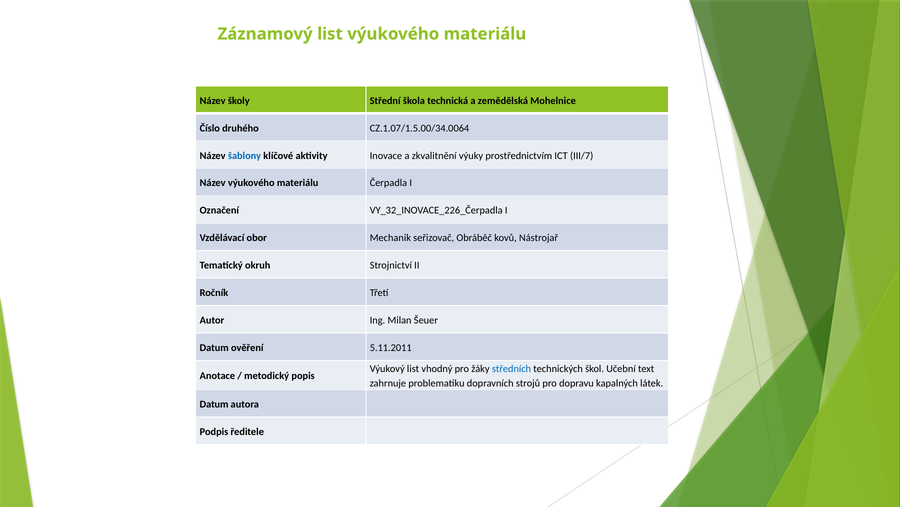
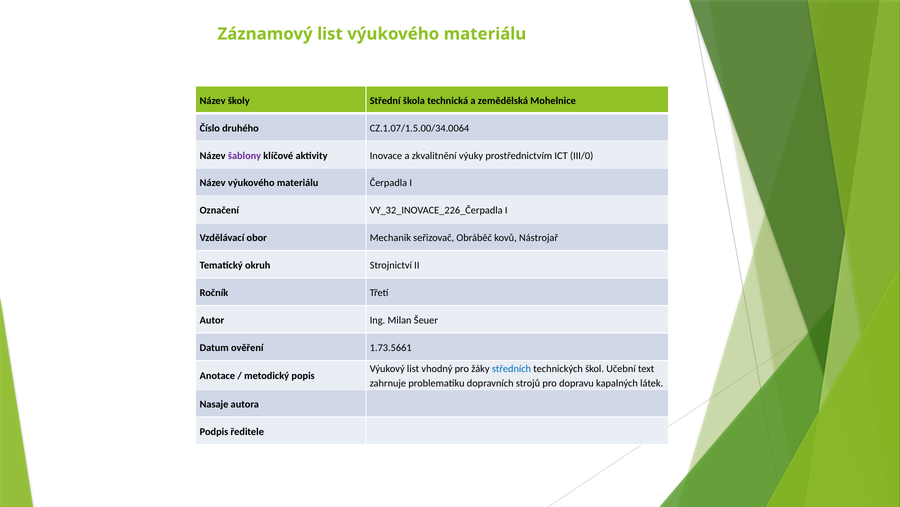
šablony colour: blue -> purple (244, 155)
III/7: III/7 -> III/0 (582, 155)
5.11.2011: 5.11.2011 -> 1.73.5661 (391, 347)
Datum: Datum -> Nasaje (214, 404)
